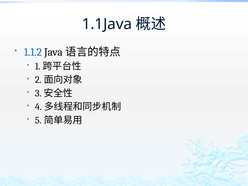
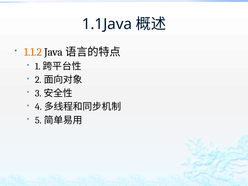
1.1.2 colour: blue -> orange (33, 52)
